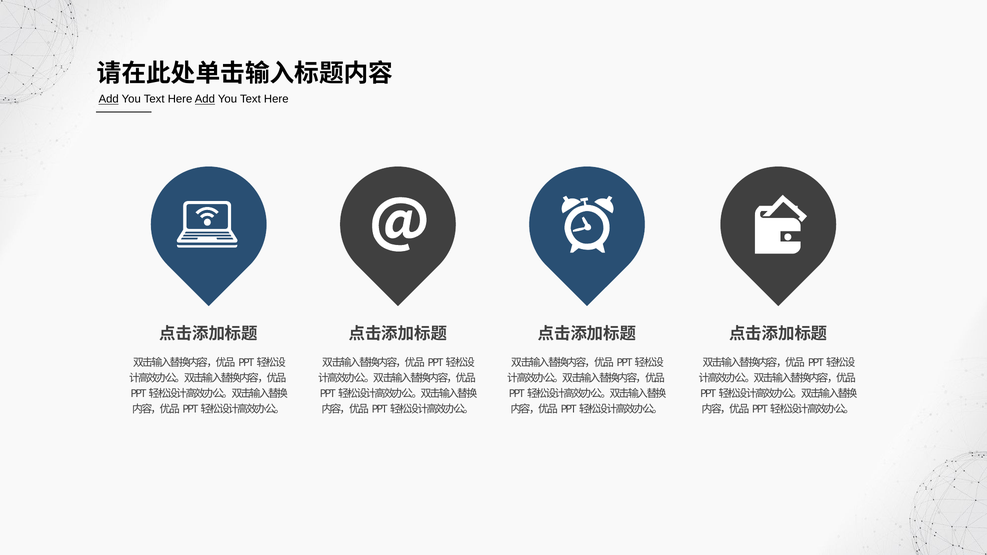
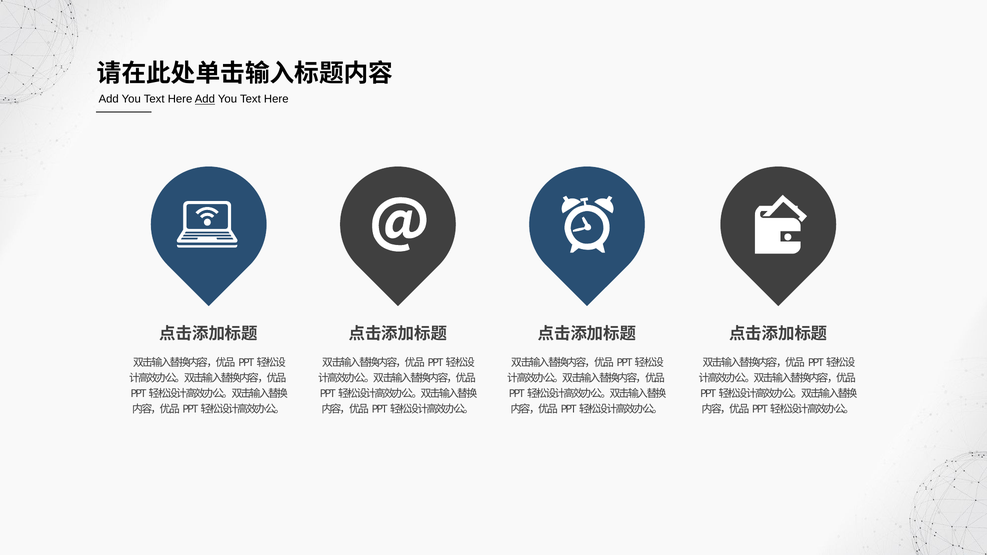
Add underline: present -> none (109, 99)
